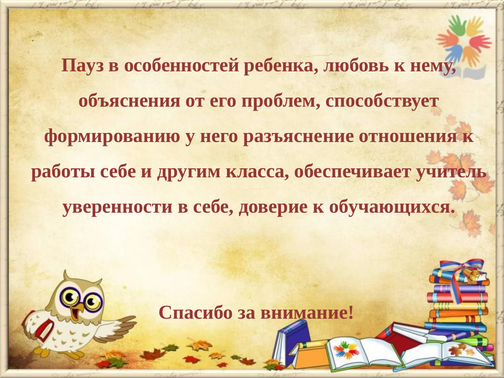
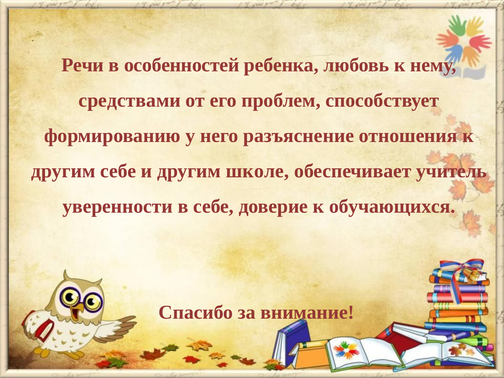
Пауз: Пауз -> Речи (83, 65)
объяснения: объяснения -> средствами (130, 100)
работы: работы -> другим (63, 171)
класса: класса -> школе (257, 171)
